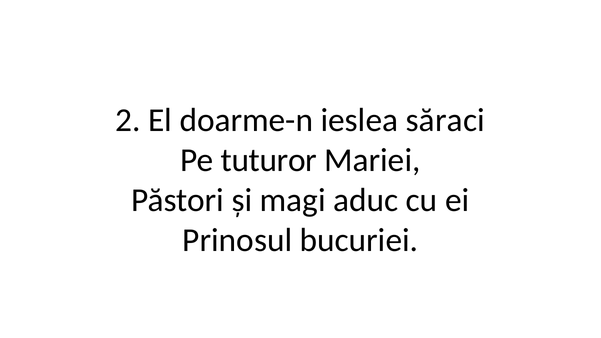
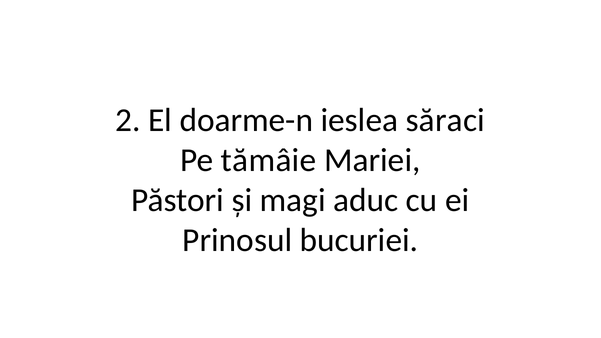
tuturor: tuturor -> tămâie (269, 160)
